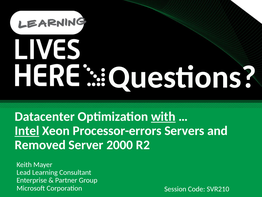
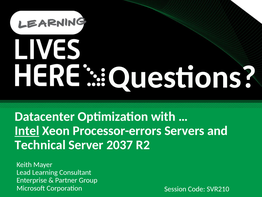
with underline: present -> none (163, 116)
Removed: Removed -> Technical (40, 145)
2000: 2000 -> 2037 (120, 145)
